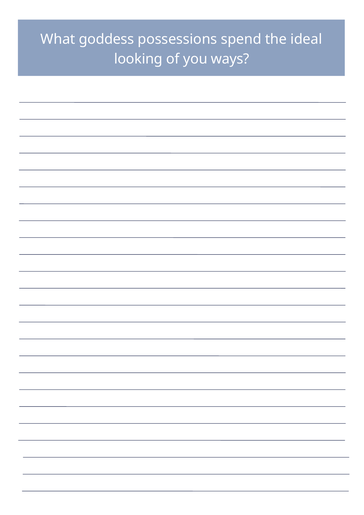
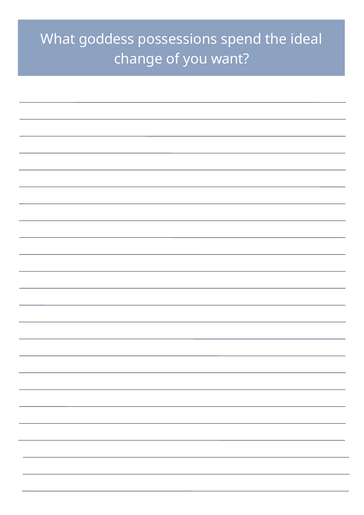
looking: looking -> change (138, 59)
ways: ways -> want (230, 59)
